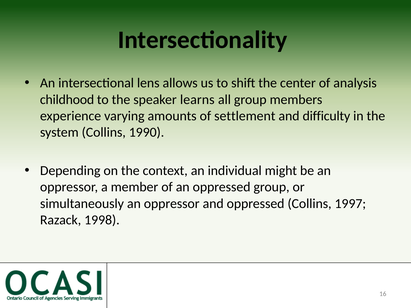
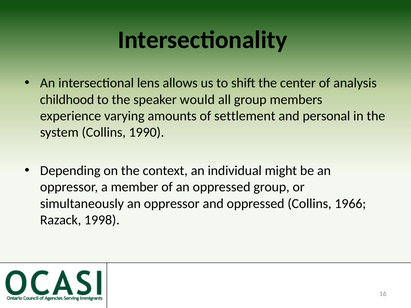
learns: learns -> would (197, 100)
difficulty: difficulty -> personal (326, 116)
1997: 1997 -> 1966 (350, 204)
